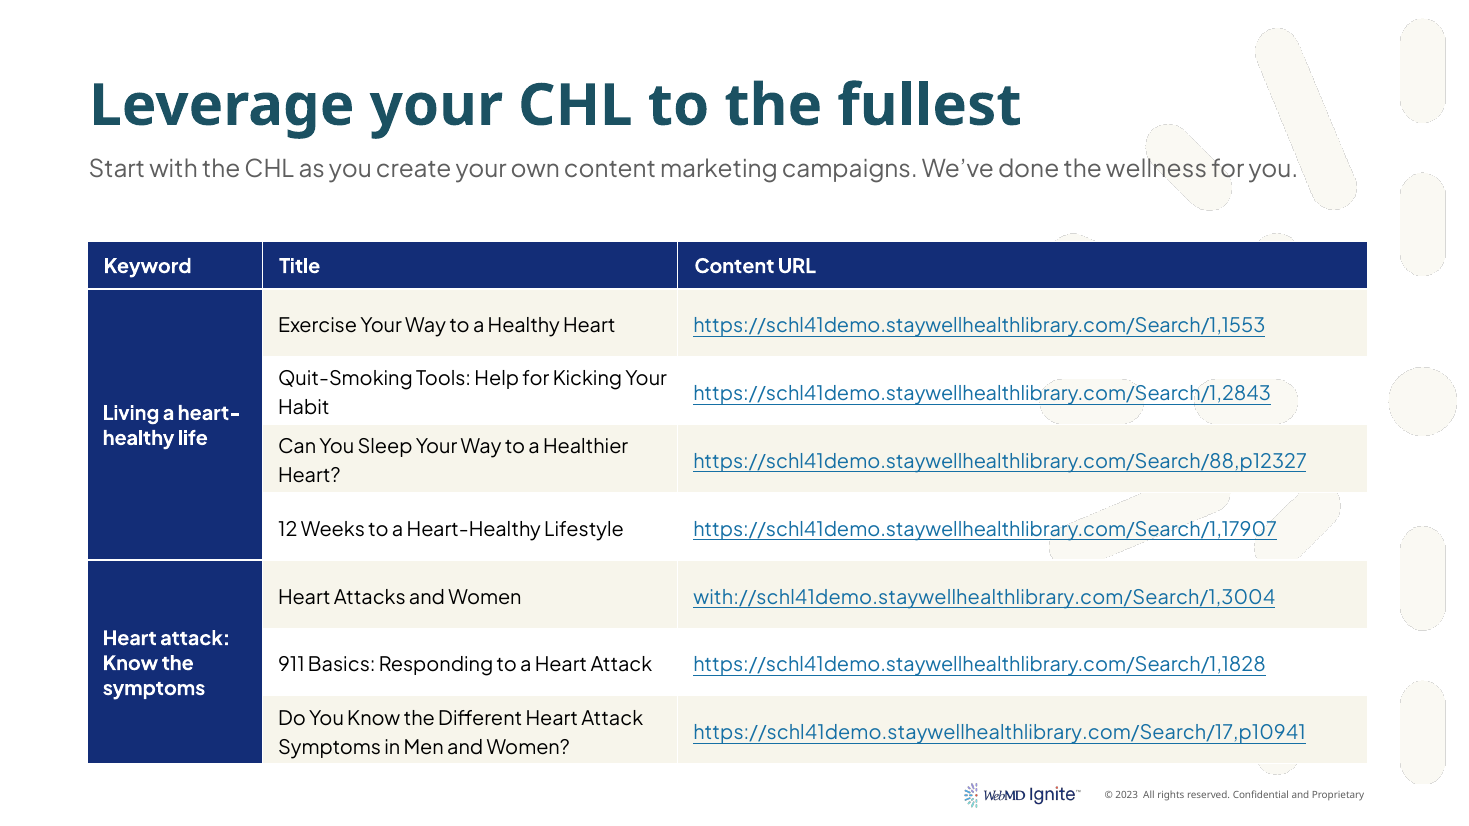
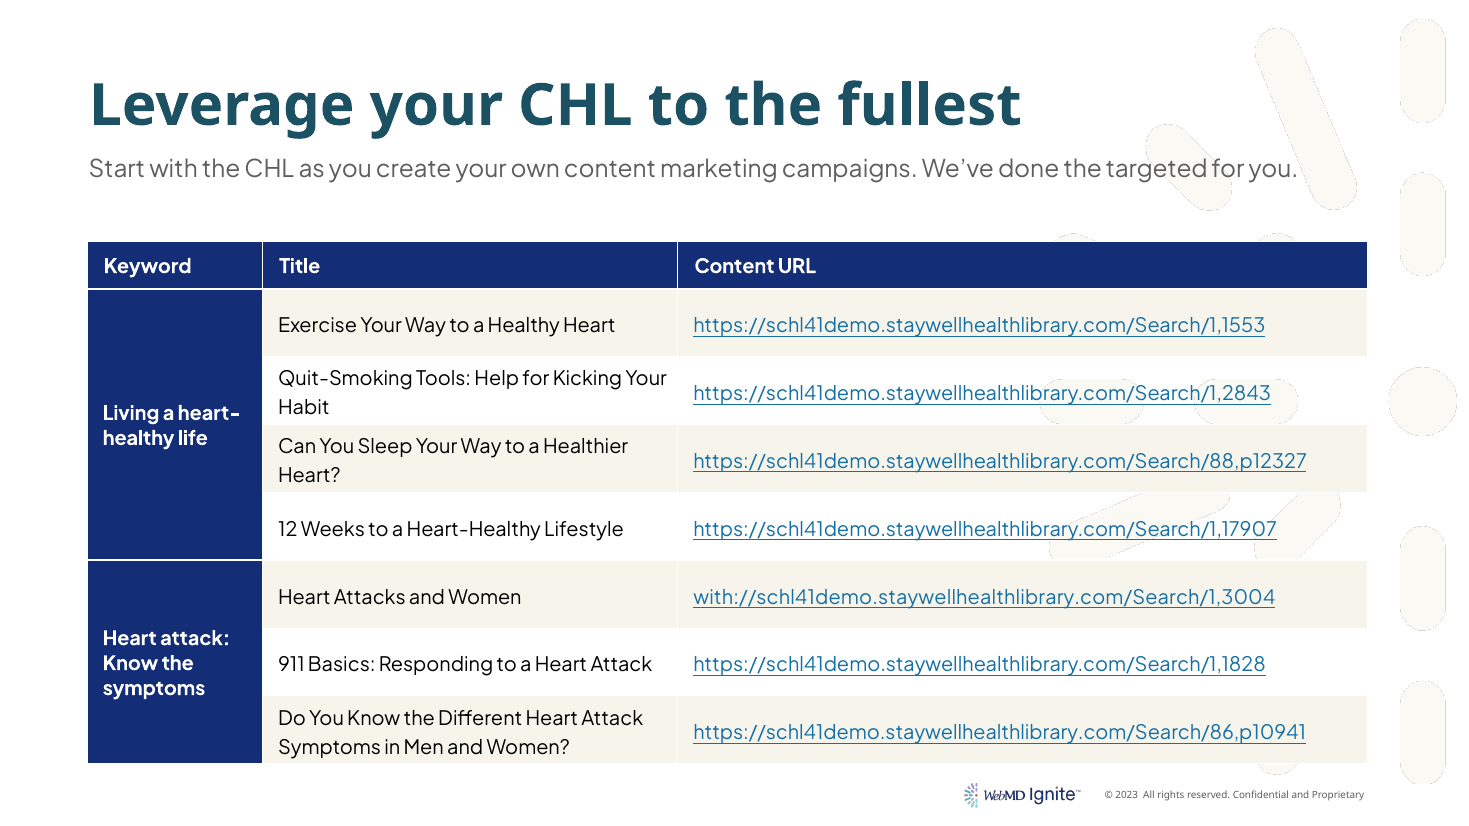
wellness: wellness -> targeted (1157, 170)
https://schl41demo.staywellhealthlibrary.com/Search/17,p10941: https://schl41demo.staywellhealthlibrary.com/Search/17,p10941 -> https://schl41demo.staywellhealthlibrary.com/Search/86,p10941 (1000, 734)
